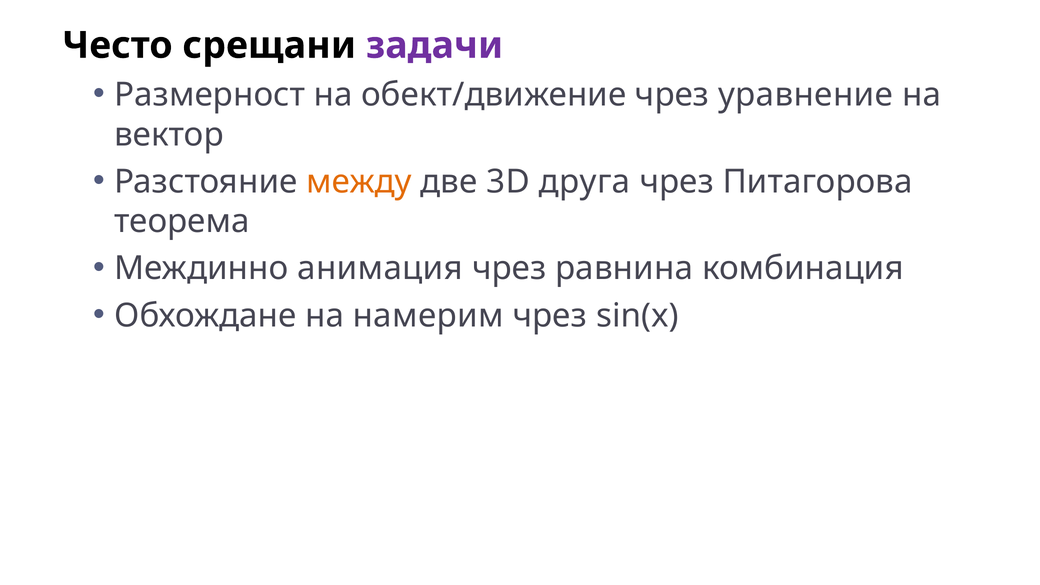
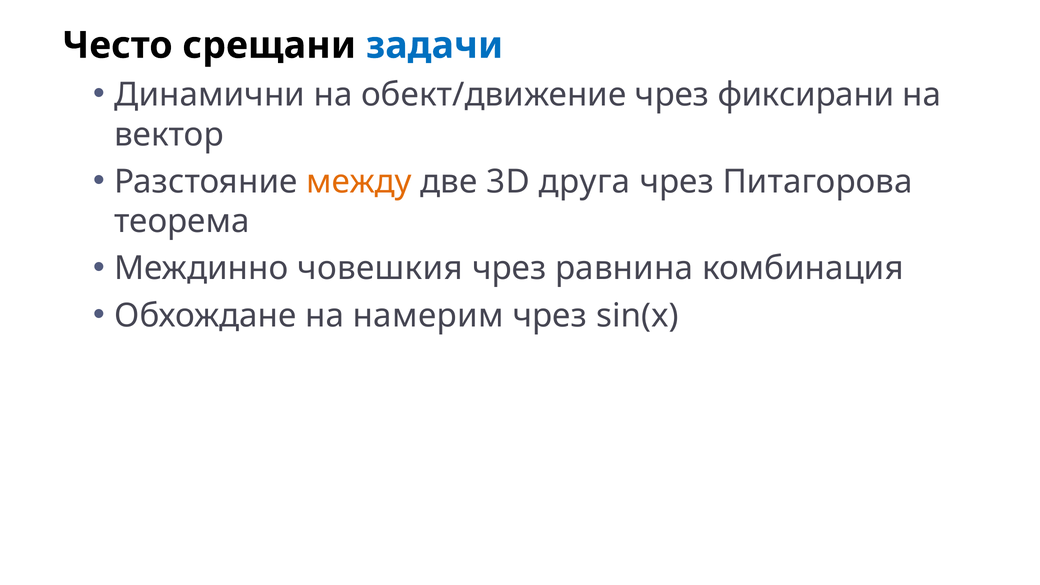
задачи colour: purple -> blue (435, 45)
Размерност: Размерност -> Динамични (210, 95)
уравнение: уравнение -> фиксирани (806, 95)
анимация: анимация -> човешкия (380, 269)
